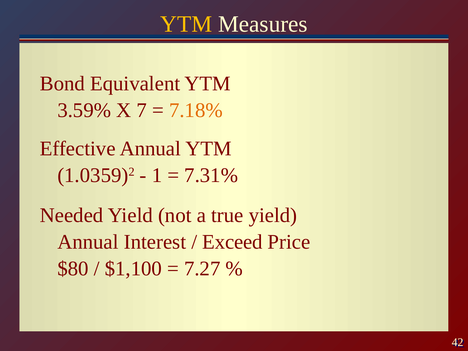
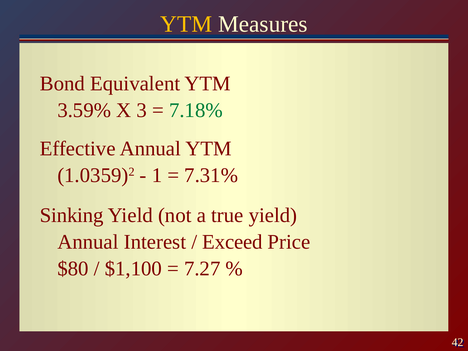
7: 7 -> 3 (142, 110)
7.18% colour: orange -> green (196, 110)
Needed: Needed -> Sinking (72, 215)
